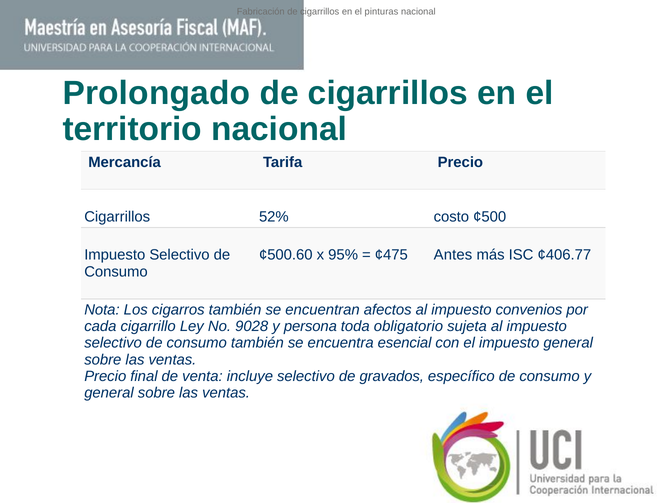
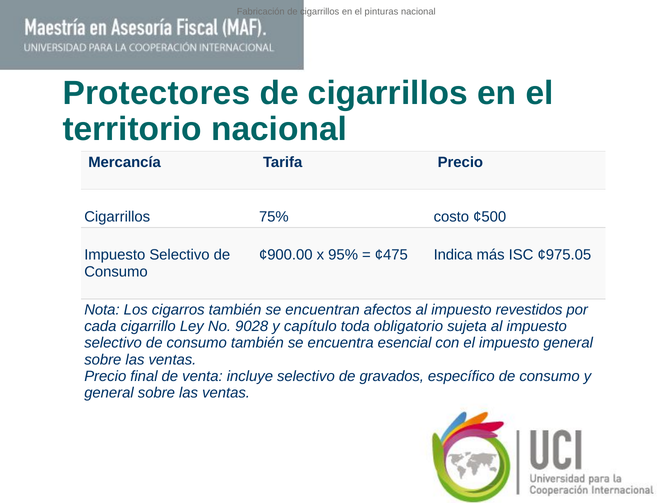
Prolongado: Prolongado -> Protectores (156, 93)
52%: 52% -> 75% (274, 217)
¢500.60: ¢500.60 -> ¢900.00 (286, 255)
Antes: Antes -> Indica (453, 255)
¢406.77: ¢406.77 -> ¢975.05 (564, 255)
convenios: convenios -> revestidos (529, 310)
persona: persona -> capítulo (310, 326)
